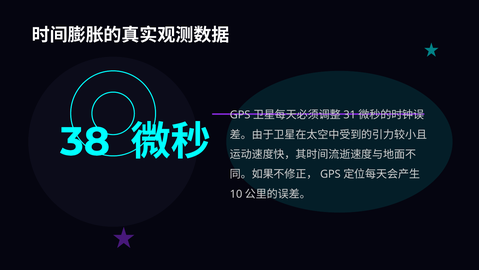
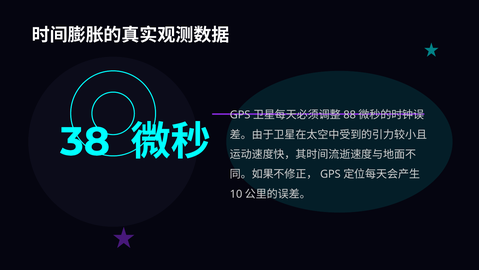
31: 31 -> 88 (350, 115)
